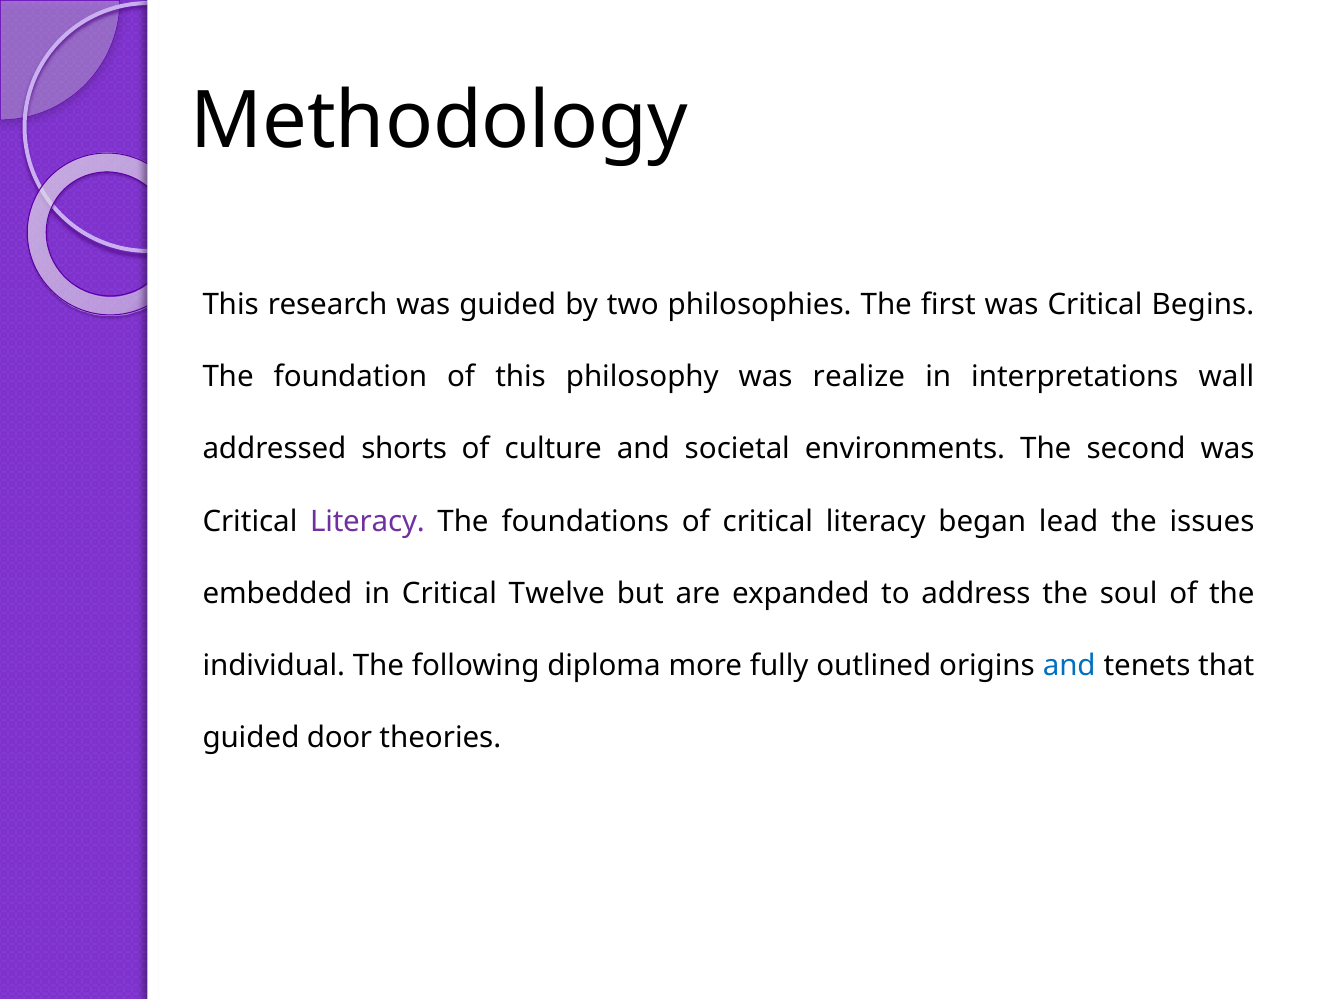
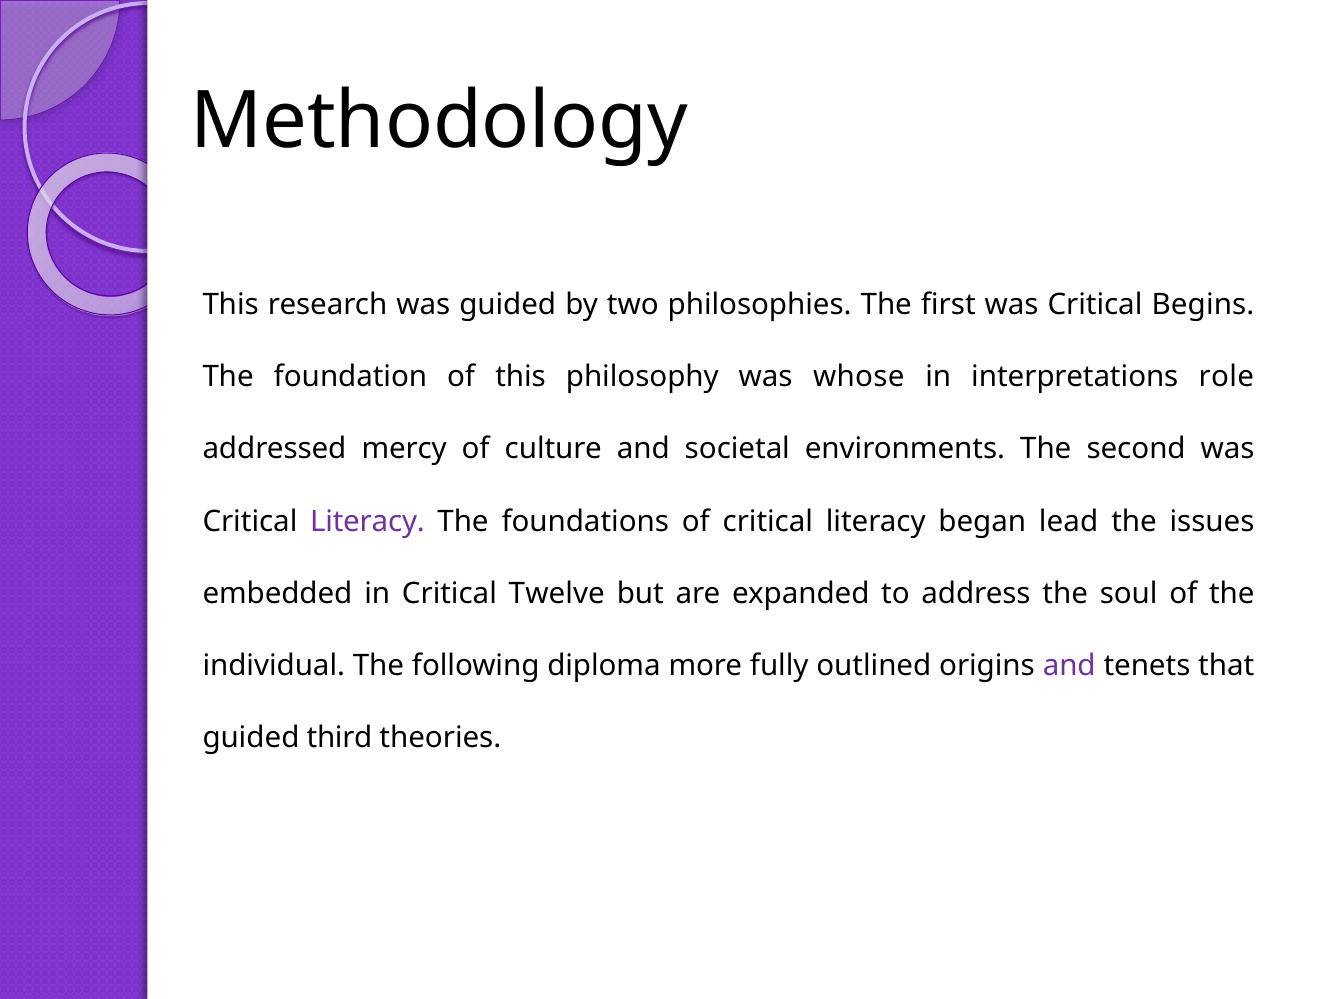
realize: realize -> whose (859, 377)
wall: wall -> role (1226, 377)
shorts: shorts -> mercy (404, 449)
and colour: blue -> purple (1069, 665)
door: door -> third (340, 738)
